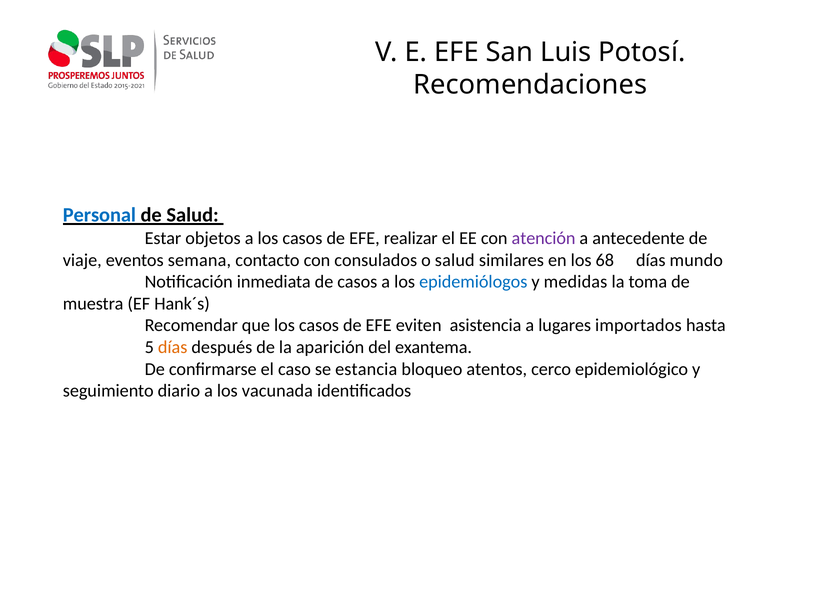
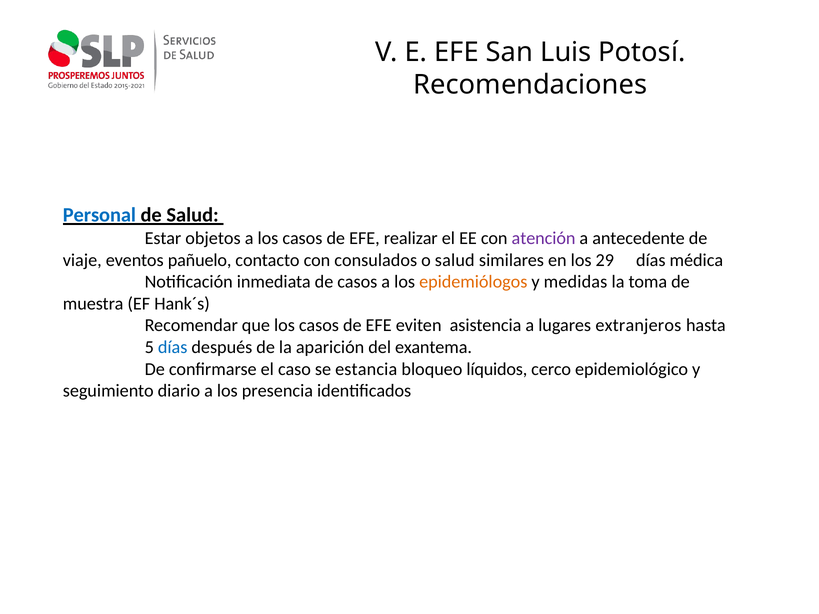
semana: semana -> pañuelo (200, 260)
68: 68 -> 29 (605, 260)
mundo: mundo -> médica (696, 260)
epidemiólogos colour: blue -> orange (473, 282)
importados: importados -> extranjeros (638, 326)
días colour: orange -> blue (173, 347)
atentos: atentos -> líquidos (497, 369)
vacunada: vacunada -> presencia (277, 391)
